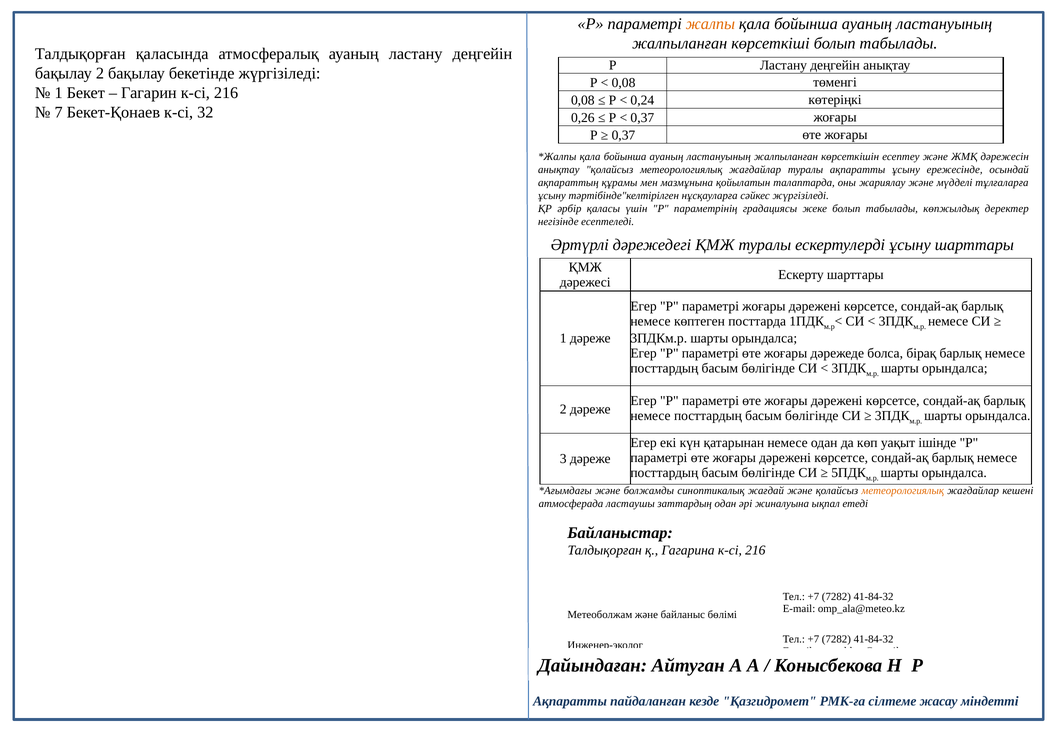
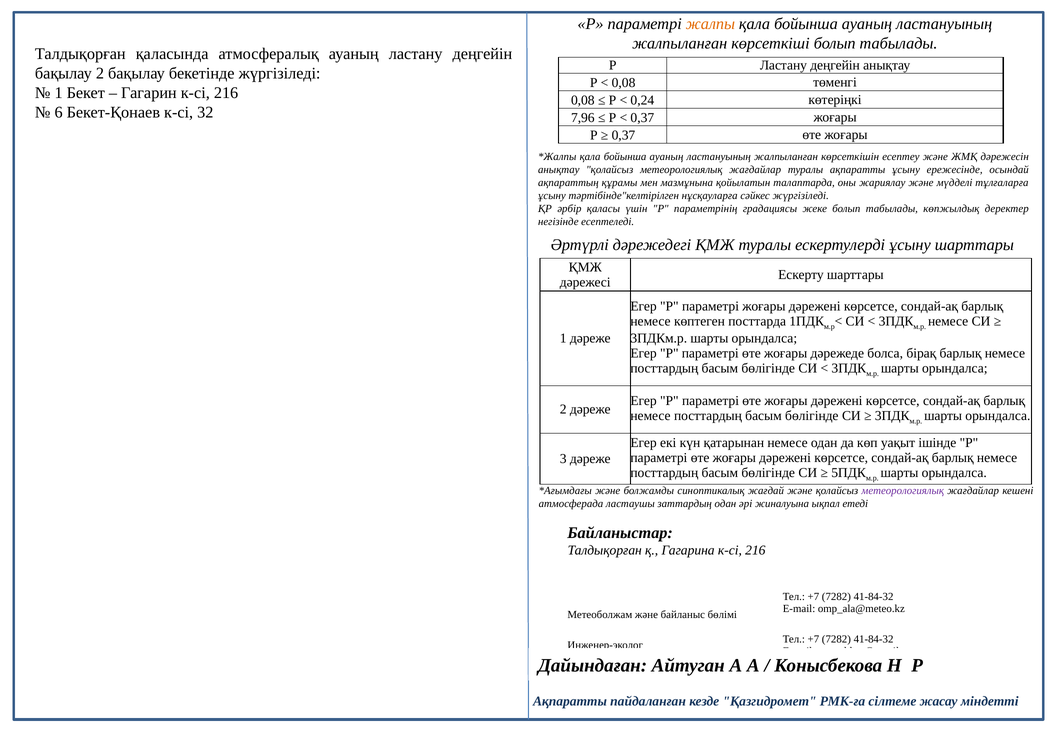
7: 7 -> 6 (59, 112)
0,26: 0,26 -> 7,96 (583, 118)
метеорологиялық colour: orange -> purple (903, 491)
